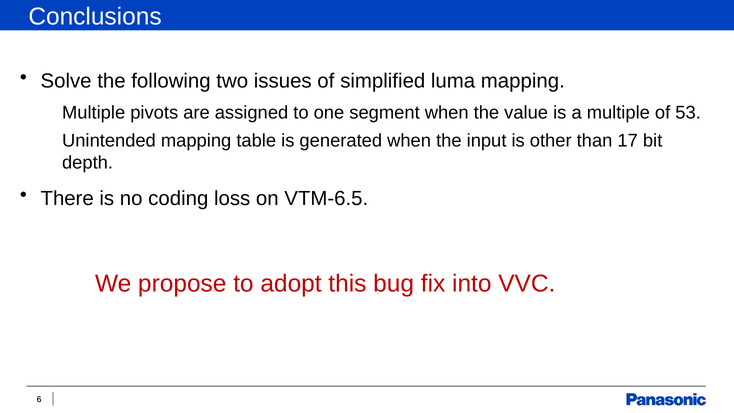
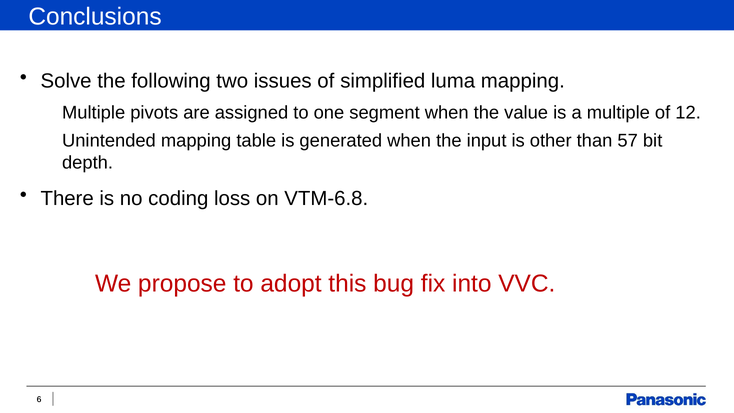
53: 53 -> 12 (688, 112)
17: 17 -> 57 (628, 141)
VTM-6.5: VTM-6.5 -> VTM-6.8 (326, 198)
